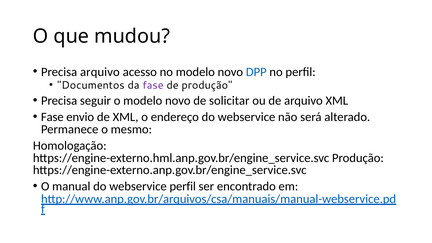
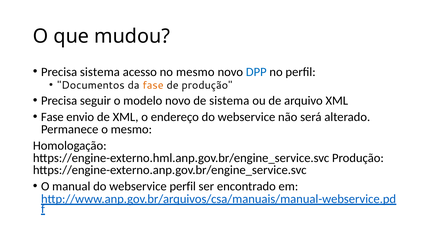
Precisa arquivo: arquivo -> sistema (100, 72)
no modelo: modelo -> mesmo (195, 72)
fase colour: purple -> orange (153, 85)
de solicitar: solicitar -> sistema (229, 101)
